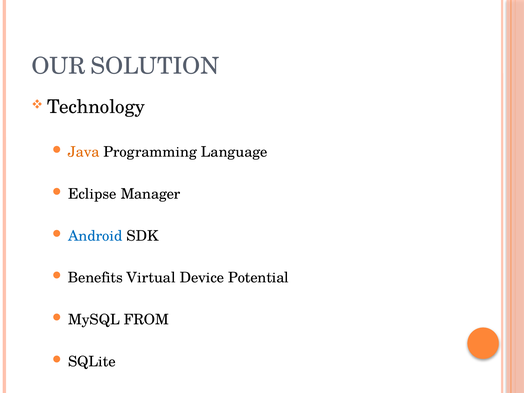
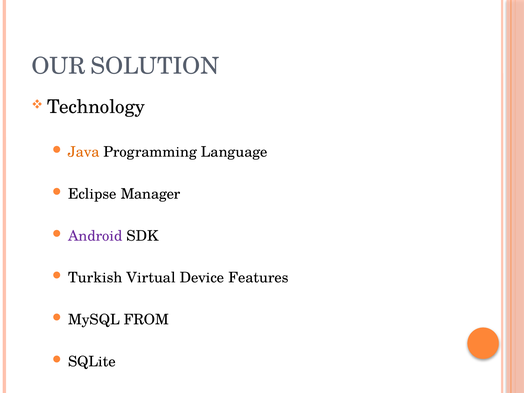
Android colour: blue -> purple (95, 236)
Benefits: Benefits -> Turkish (95, 278)
Potential: Potential -> Features (258, 278)
